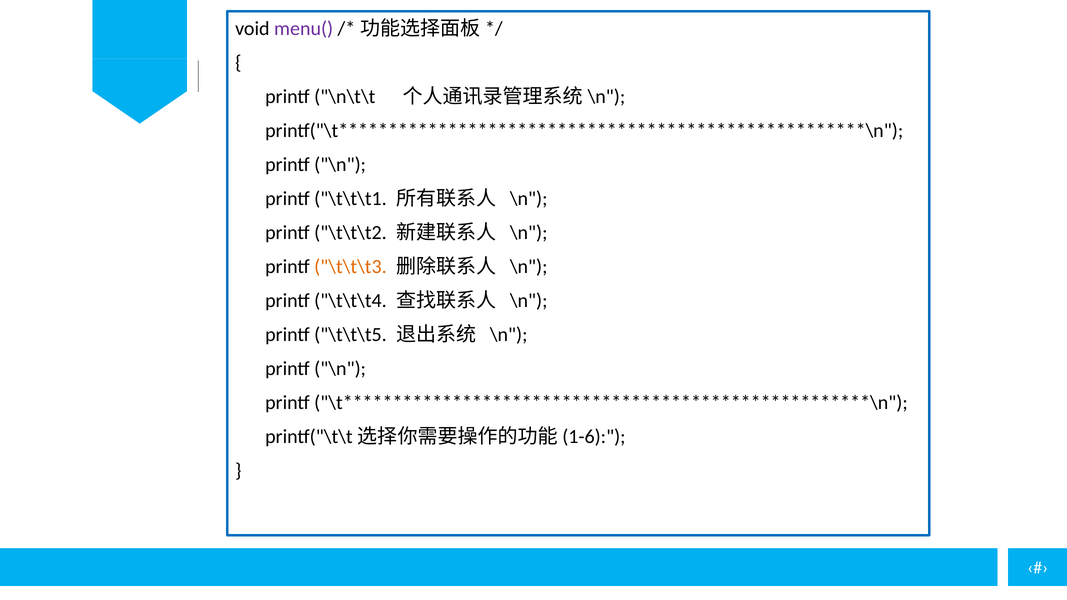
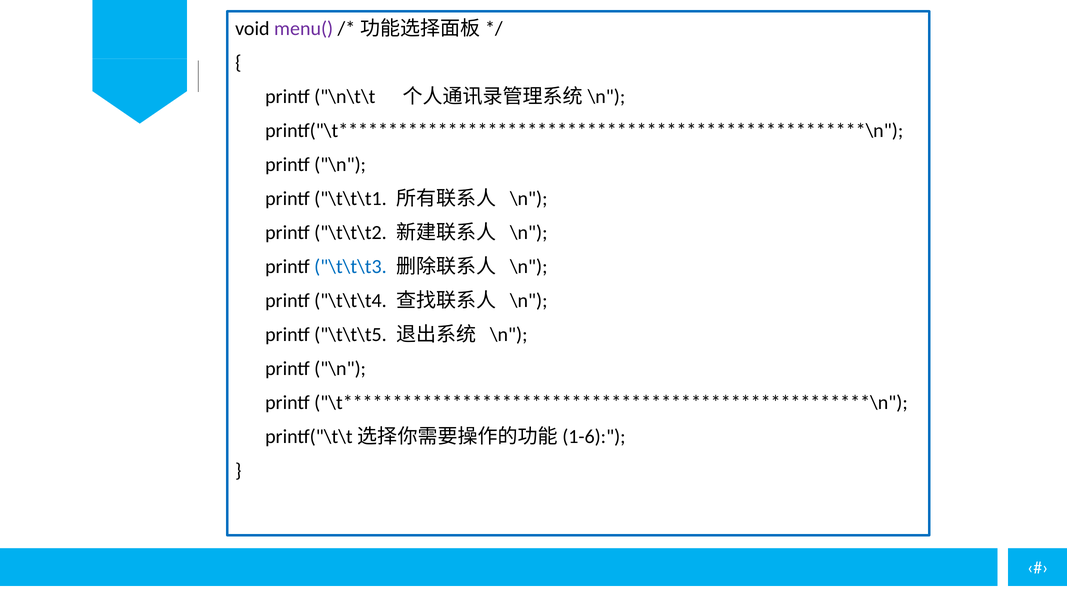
\t\t\t3 colour: orange -> blue (350, 267)
